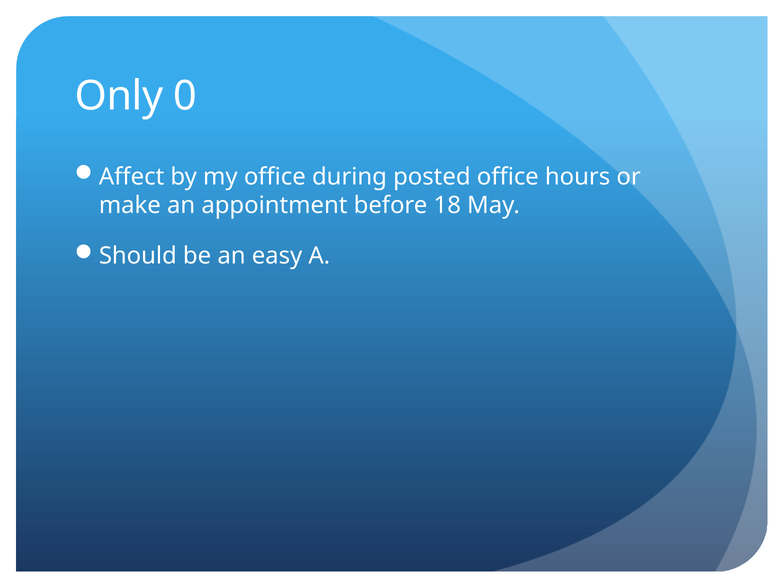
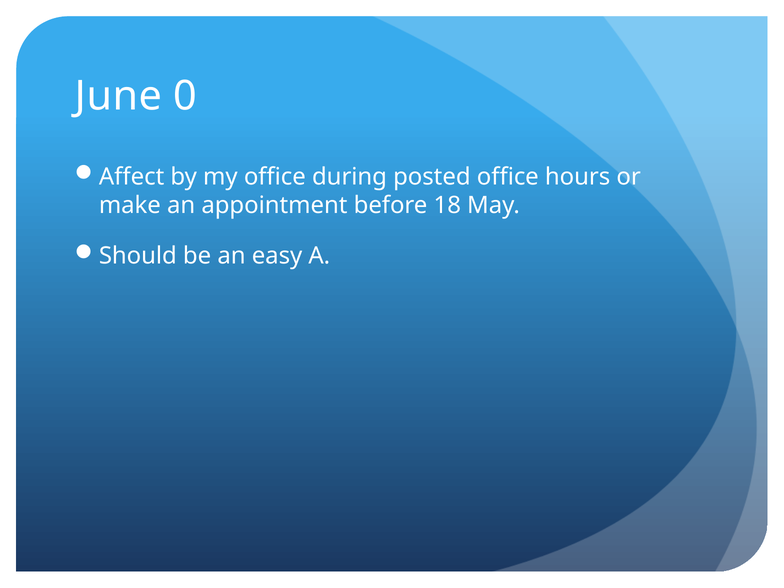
Only: Only -> June (118, 96)
